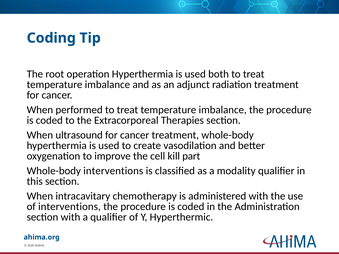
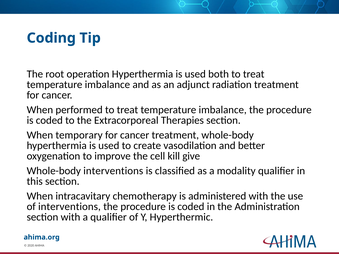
ultrasound: ultrasound -> temporary (79, 135)
part: part -> give (191, 156)
